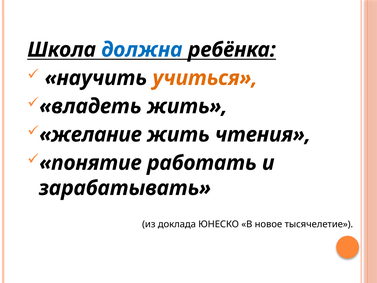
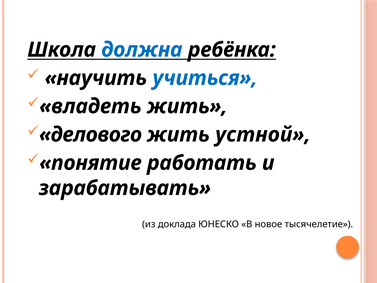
учиться colour: orange -> blue (205, 78)
желание: желание -> делового (91, 135)
чтения: чтения -> устной (263, 135)
